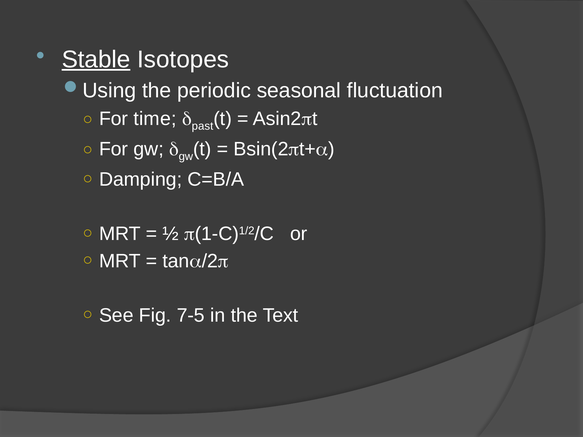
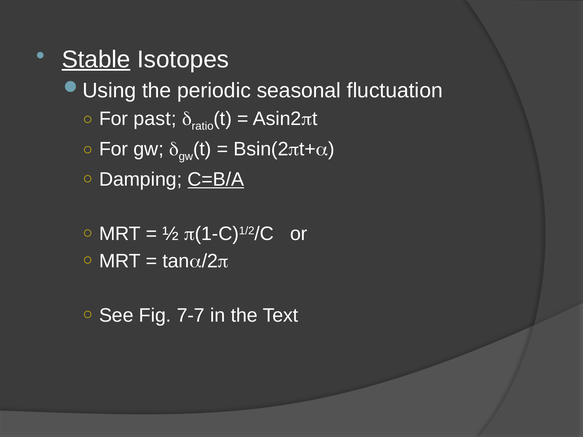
time: time -> past (155, 119)
past: past -> ratio (203, 126)
C=B/A underline: none -> present (216, 180)
7-5: 7-5 -> 7-7 (191, 315)
